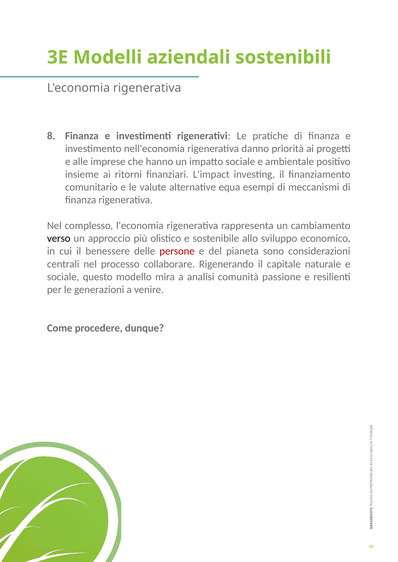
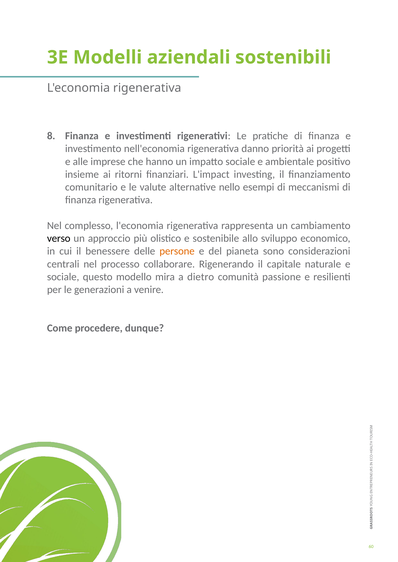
equa: equa -> nello (229, 187)
persone colour: red -> orange (177, 252)
analisi: analisi -> dietro (201, 277)
